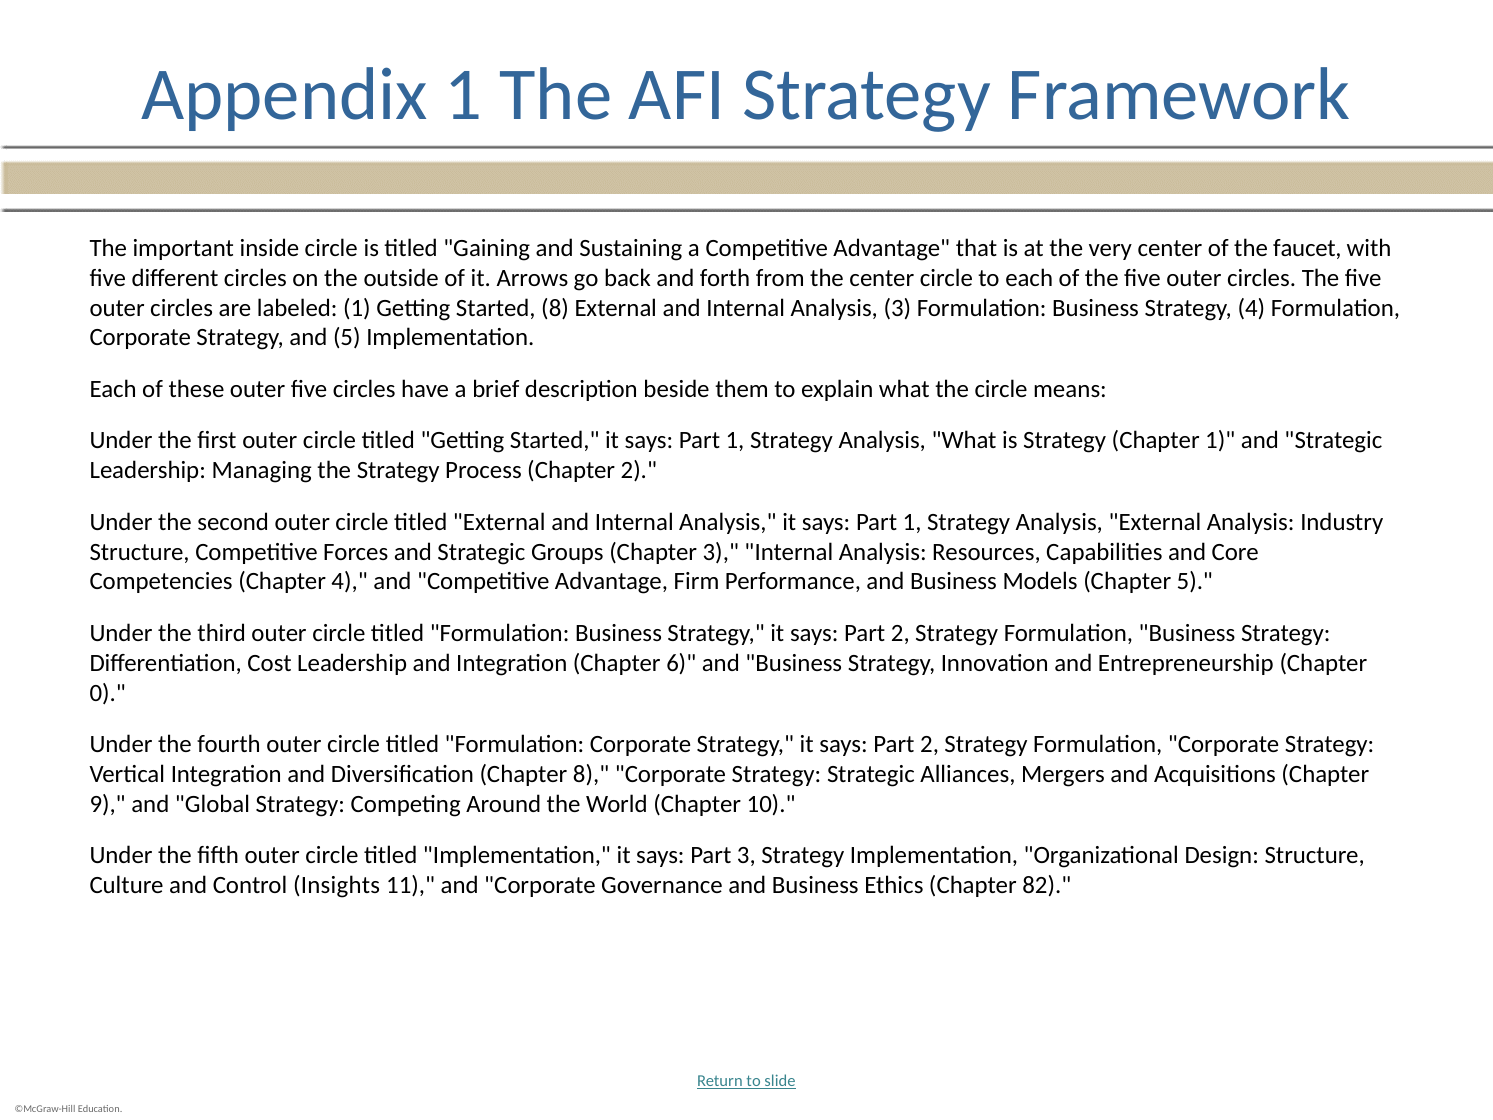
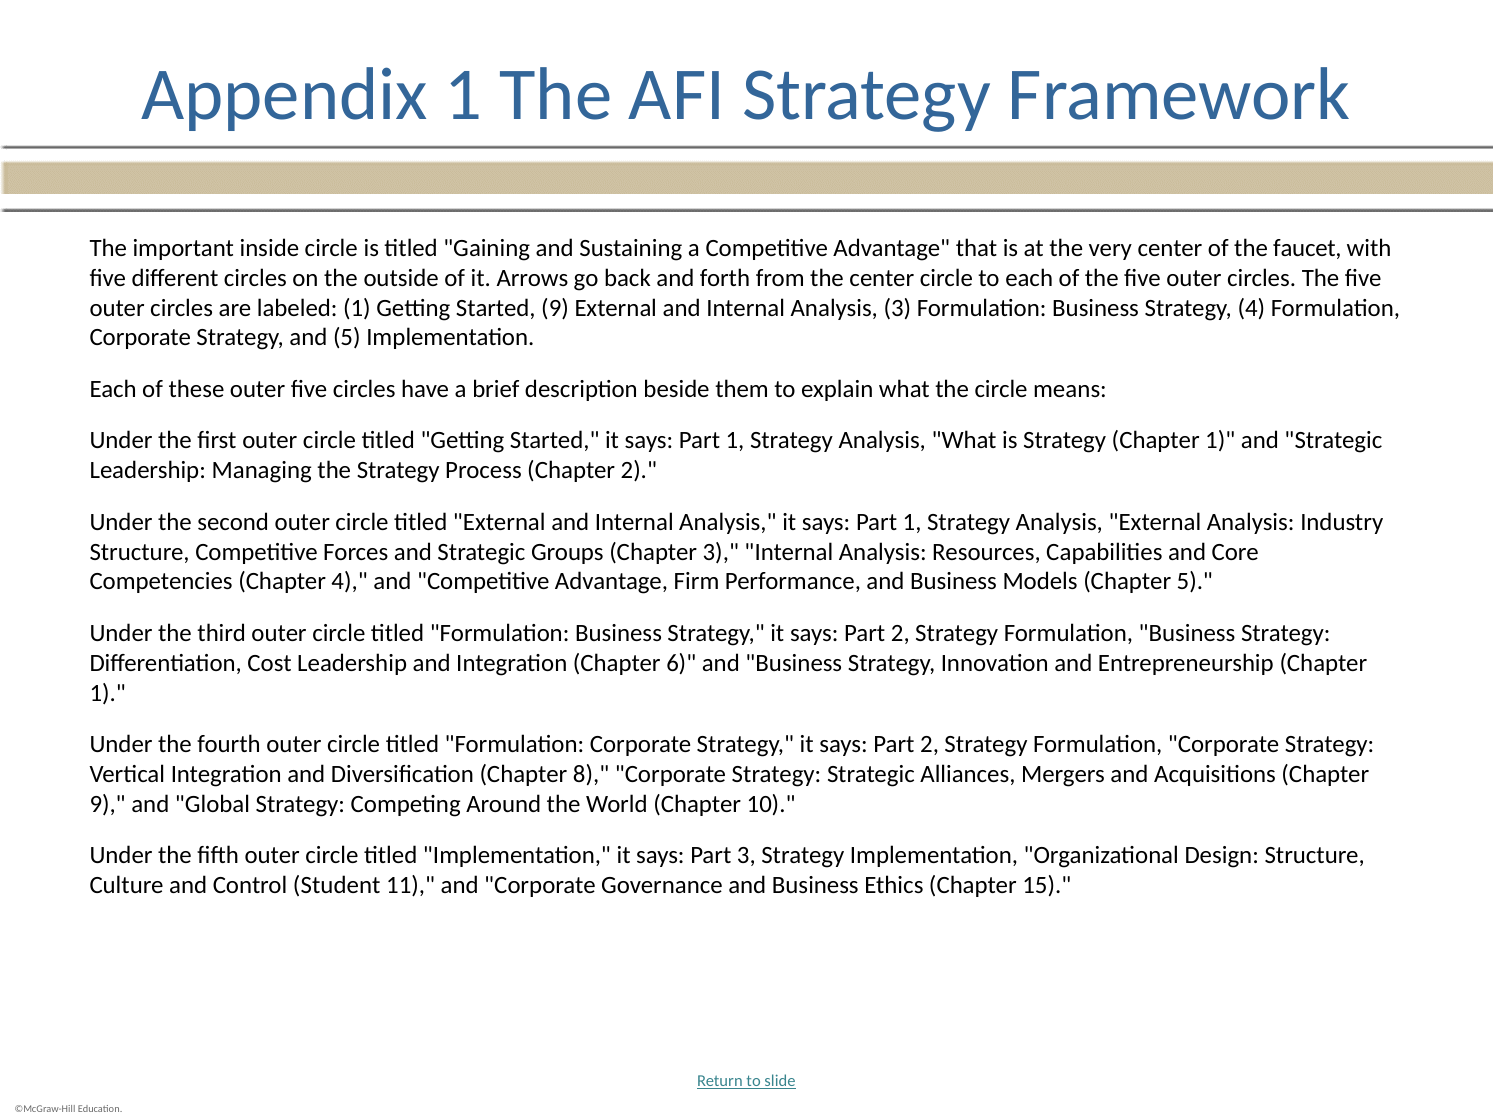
Started 8: 8 -> 9 (555, 308)
0: 0 -> 1 (108, 693)
Insights: Insights -> Student (337, 885)
82: 82 -> 15 (1047, 885)
